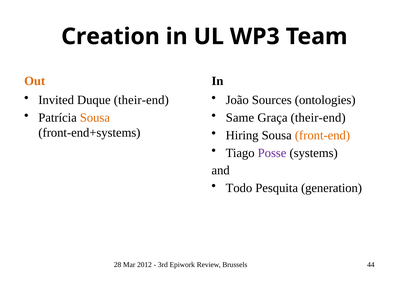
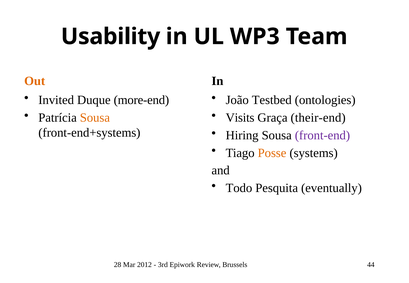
Creation: Creation -> Usability (111, 37)
Duque their-end: their-end -> more-end (141, 100)
Sources: Sources -> Testbed (272, 100)
Same: Same -> Visits (240, 118)
front-end colour: orange -> purple (322, 135)
Posse colour: purple -> orange (272, 153)
generation: generation -> eventually (331, 188)
